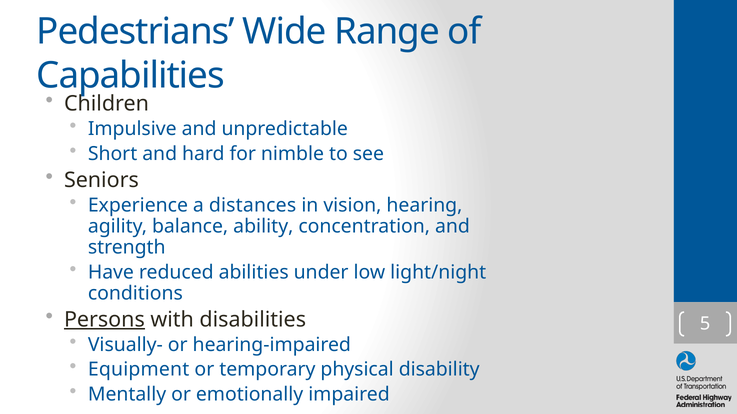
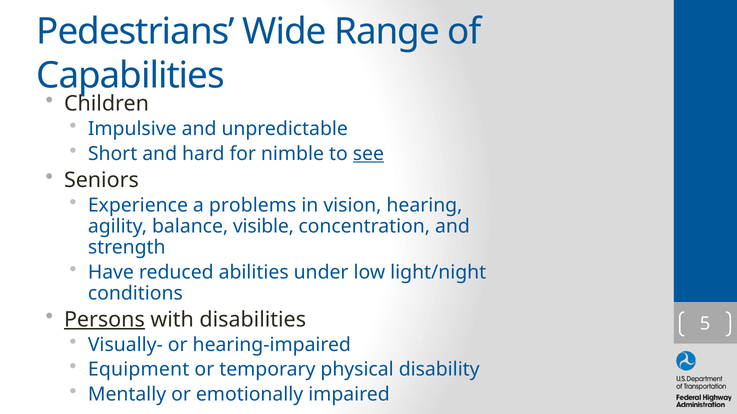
see underline: none -> present (368, 154)
distances: distances -> problems (253, 206)
ability: ability -> visible (263, 227)
